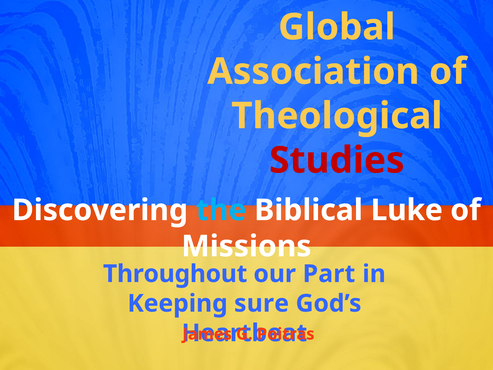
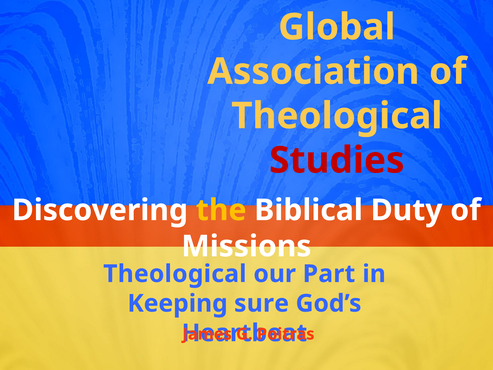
the colour: light blue -> yellow (221, 210)
Luke: Luke -> Duty (407, 210)
Throughout: Throughout -> Theological (175, 274)
